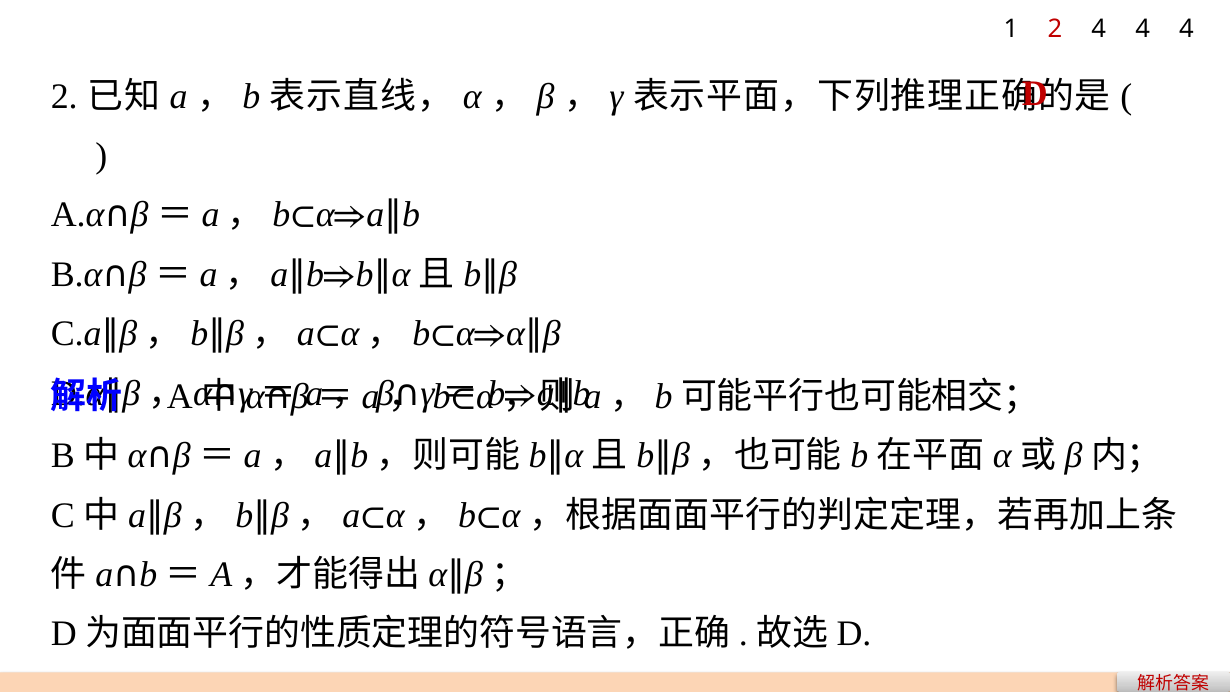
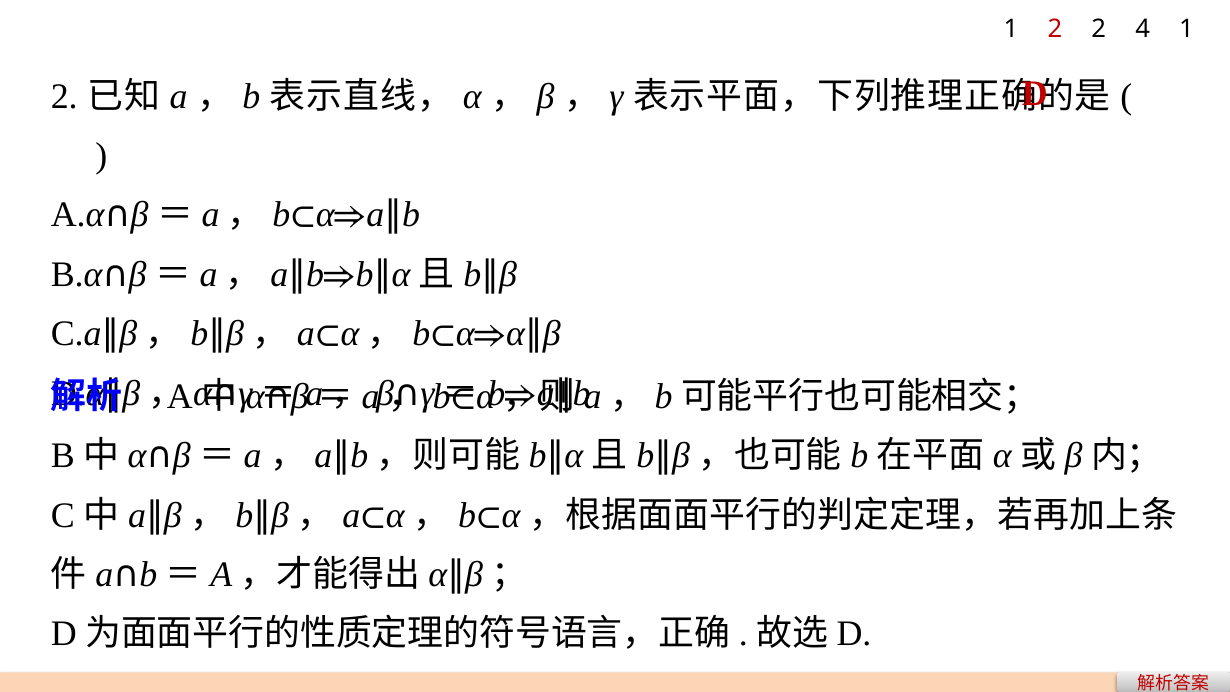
2 4: 4 -> 2 (1099, 29)
4: 4 -> 1 (1187, 29)
